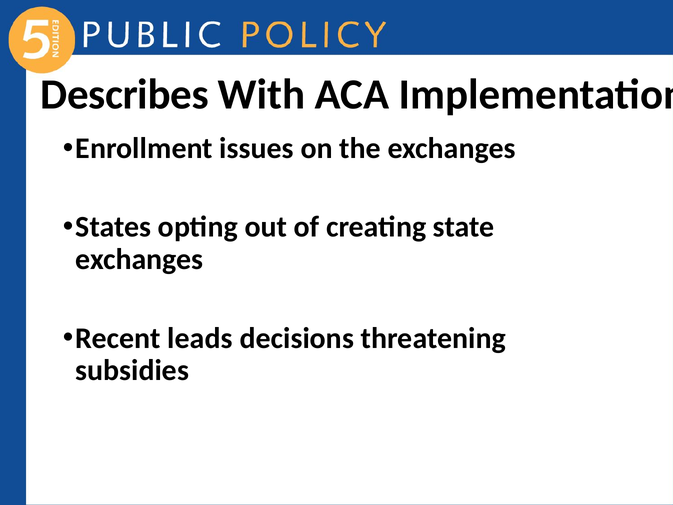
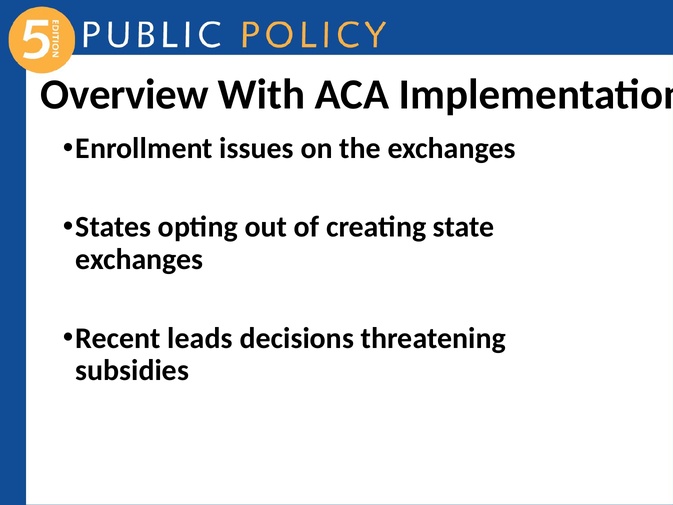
Describes: Describes -> Overview (125, 94)
